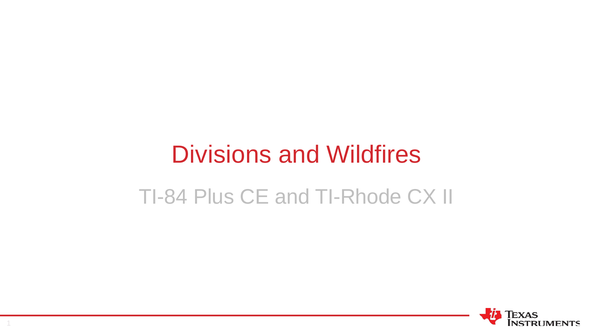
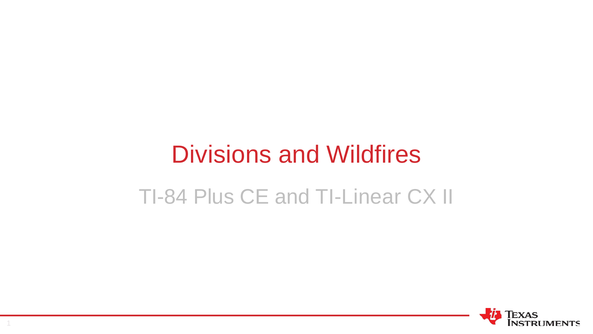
TI-Rhode: TI-Rhode -> TI-Linear (358, 197)
